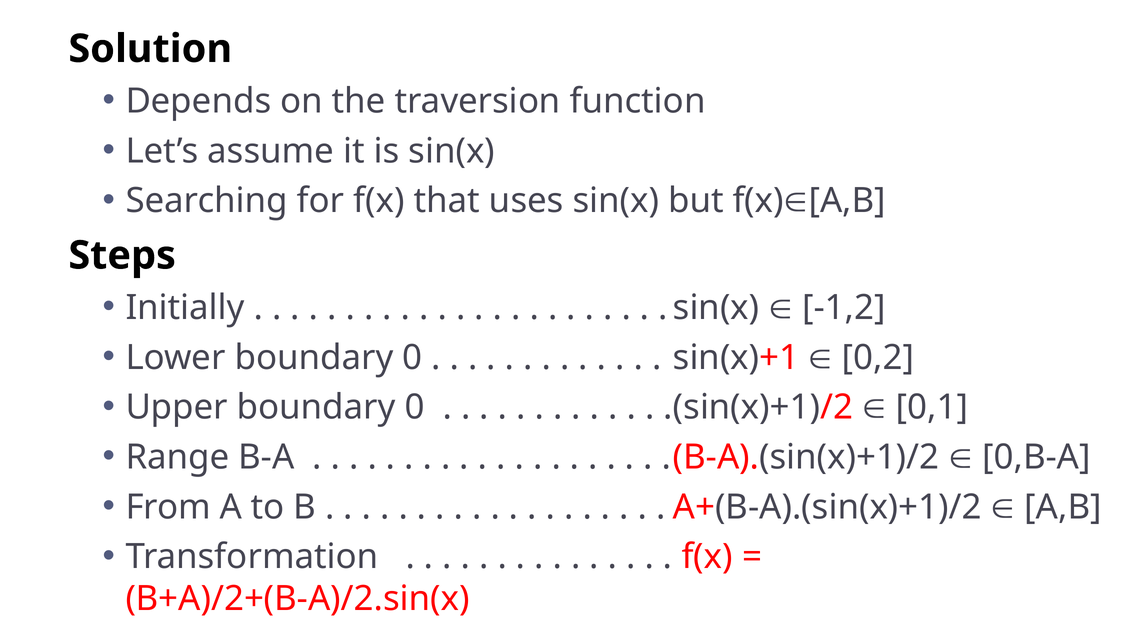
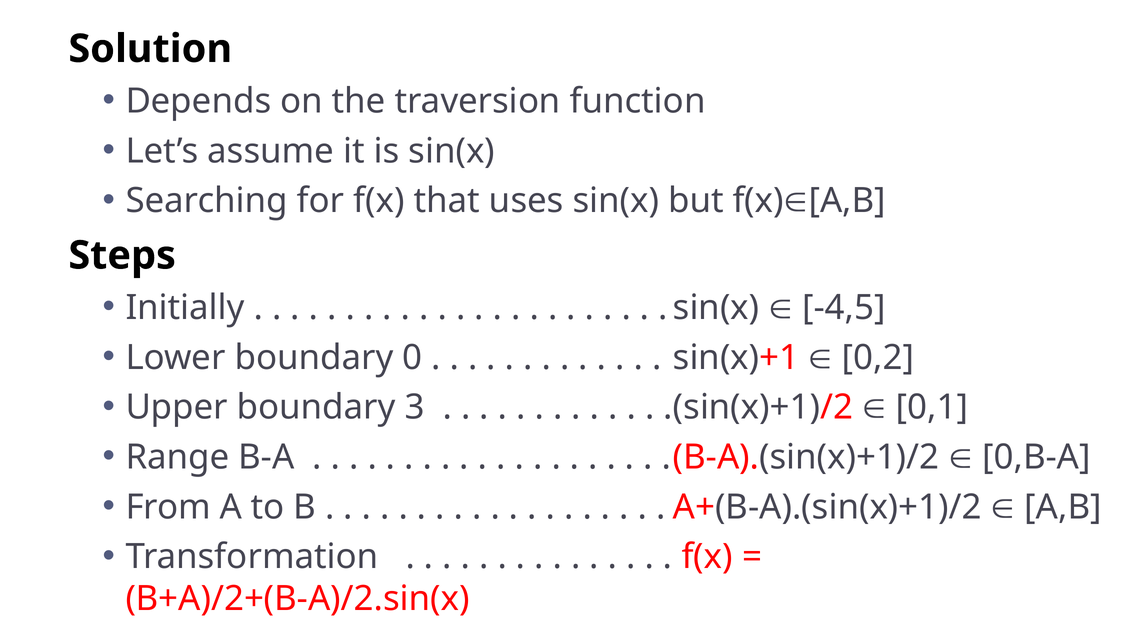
-1,2: -1,2 -> -4,5 (844, 308)
Upper boundary 0: 0 -> 3 (415, 407)
